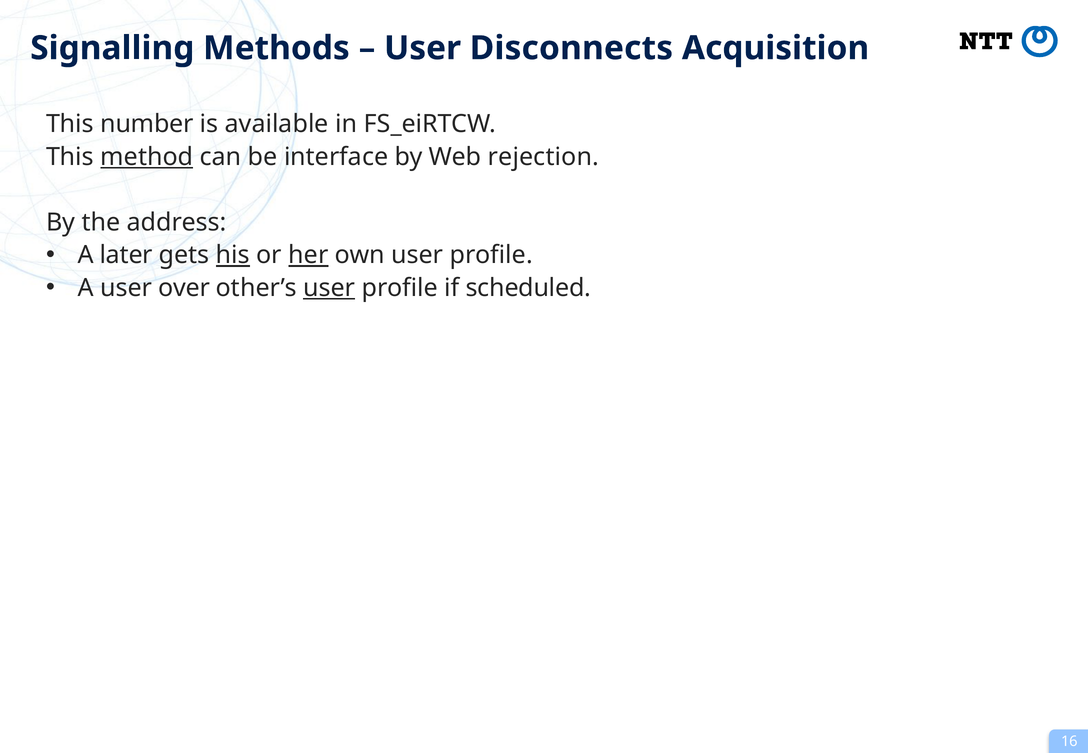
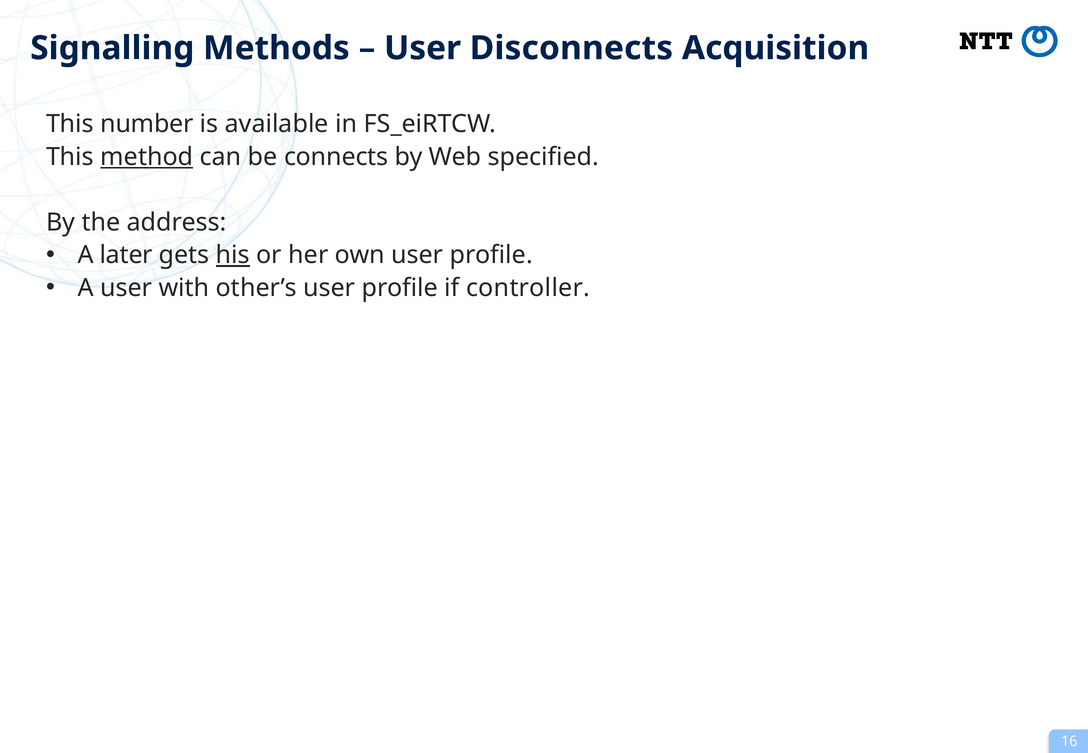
interface: interface -> connects (336, 157)
rejection: rejection -> specified (544, 157)
her underline: present -> none (308, 255)
over: over -> with (184, 288)
user underline: present -> none (329, 288)
scheduled: scheduled -> controller (528, 288)
